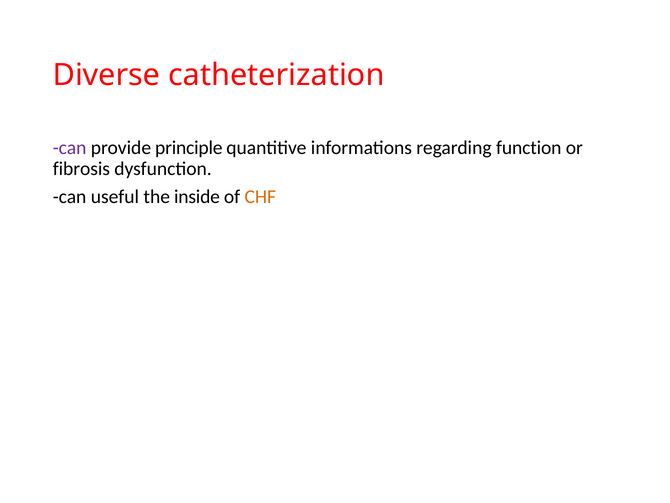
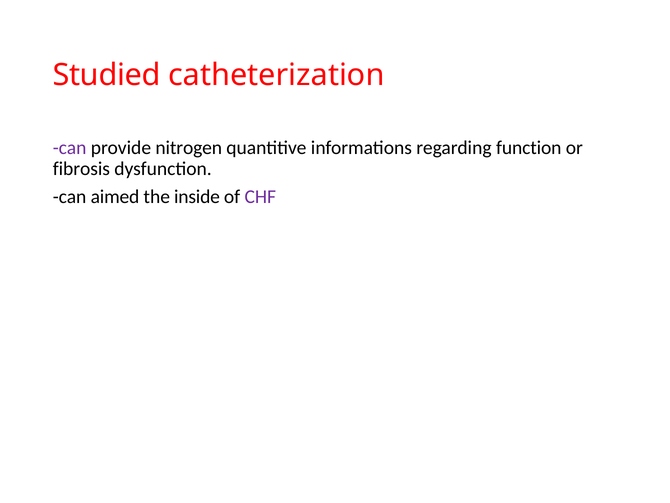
Diverse: Diverse -> Studied (107, 75)
principle: principle -> nitrogen (189, 148)
useful: useful -> aimed (115, 197)
CHF colour: orange -> purple (260, 197)
